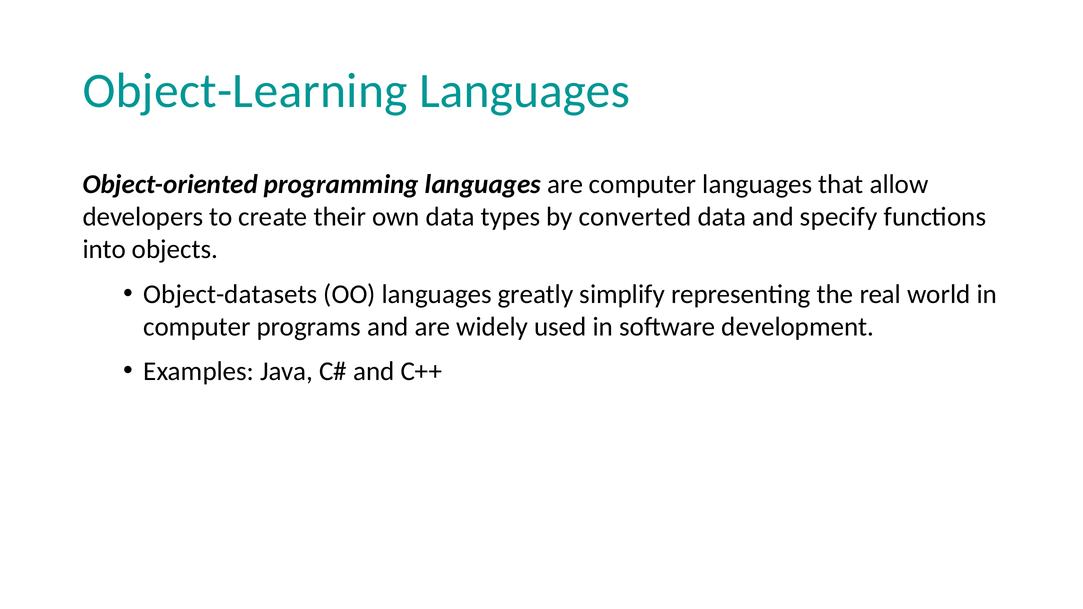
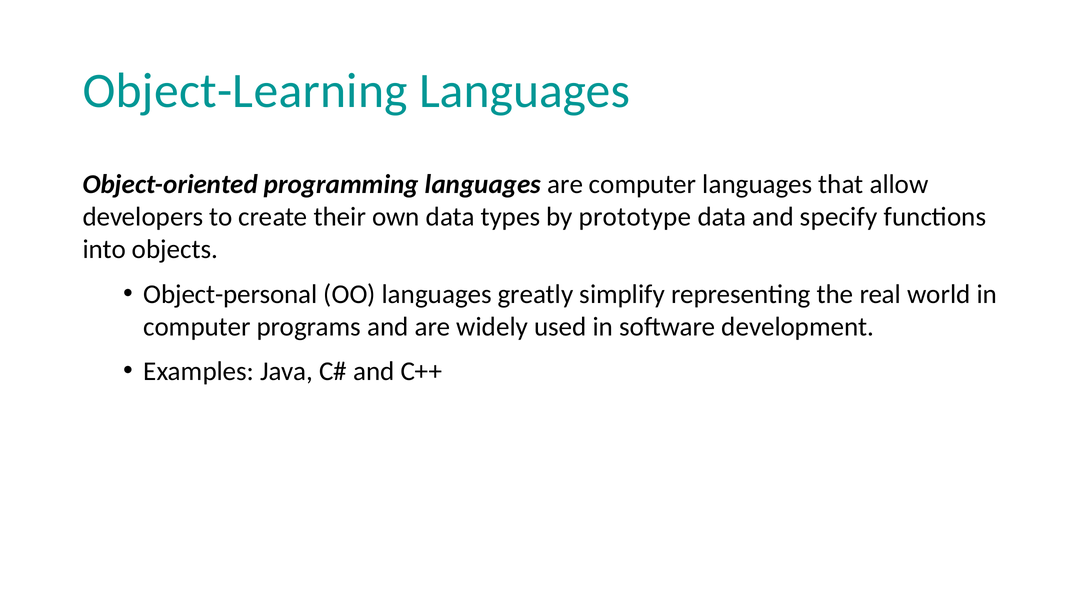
converted: converted -> prototype (635, 217)
Object-datasets: Object-datasets -> Object-personal (230, 294)
